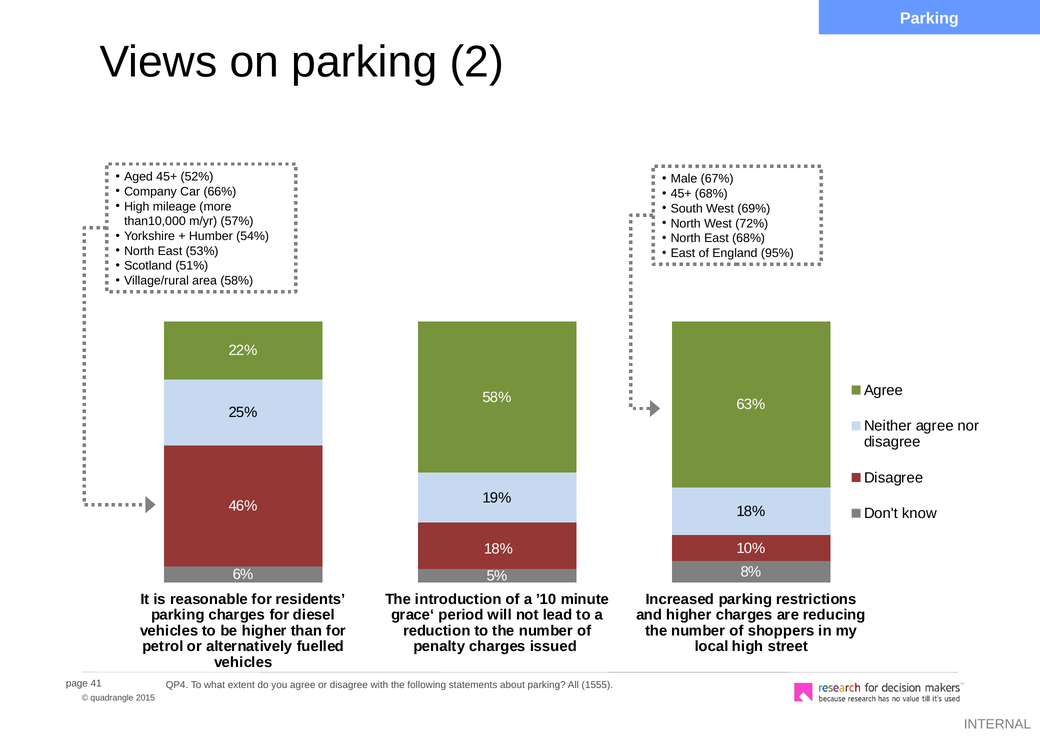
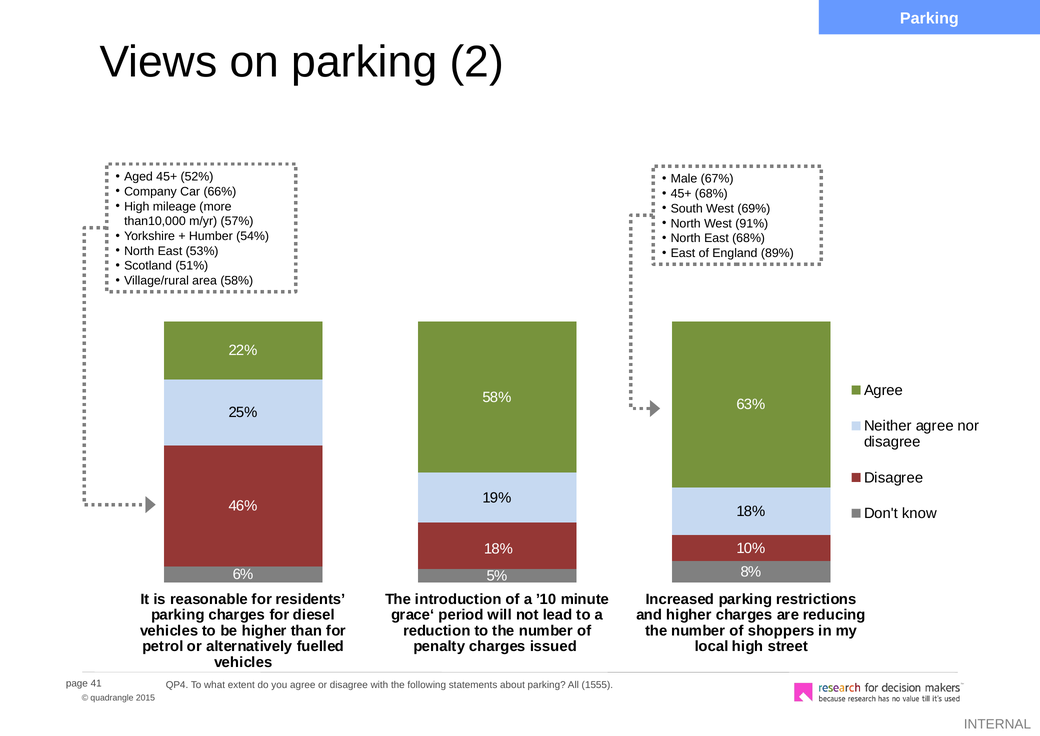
72%: 72% -> 91% (752, 223)
95%: 95% -> 89% (777, 253)
